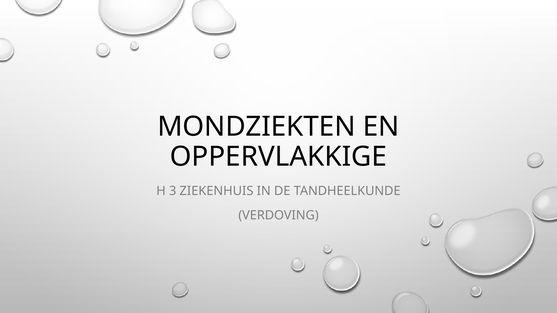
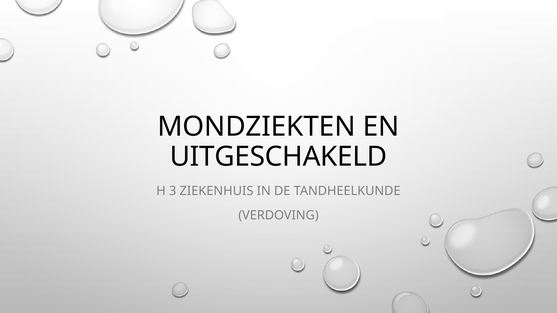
OPPERVLAKKIGE: OPPERVLAKKIGE -> UITGESCHAKELD (279, 157)
